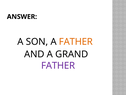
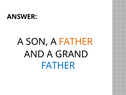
FATHER colour: purple -> blue (58, 65)
